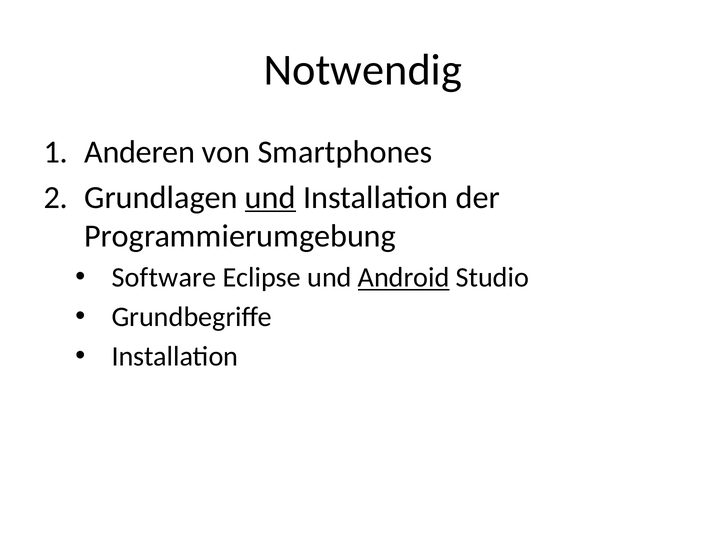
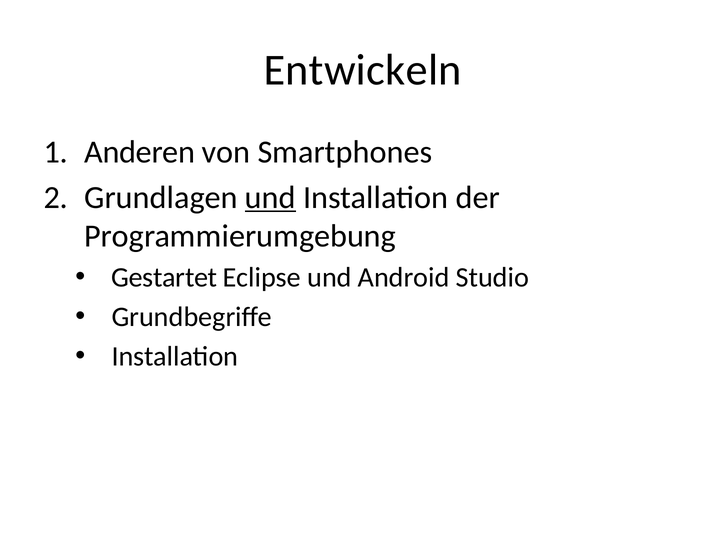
Notwendig: Notwendig -> Entwickeln (363, 70)
Software: Software -> Gestartet (164, 278)
Android underline: present -> none (404, 278)
